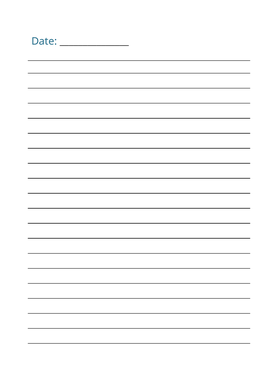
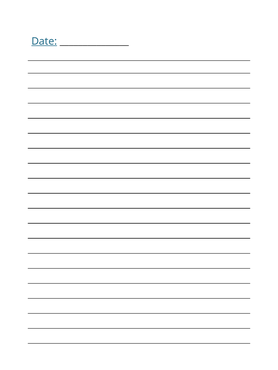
Date underline: none -> present (44, 41)
